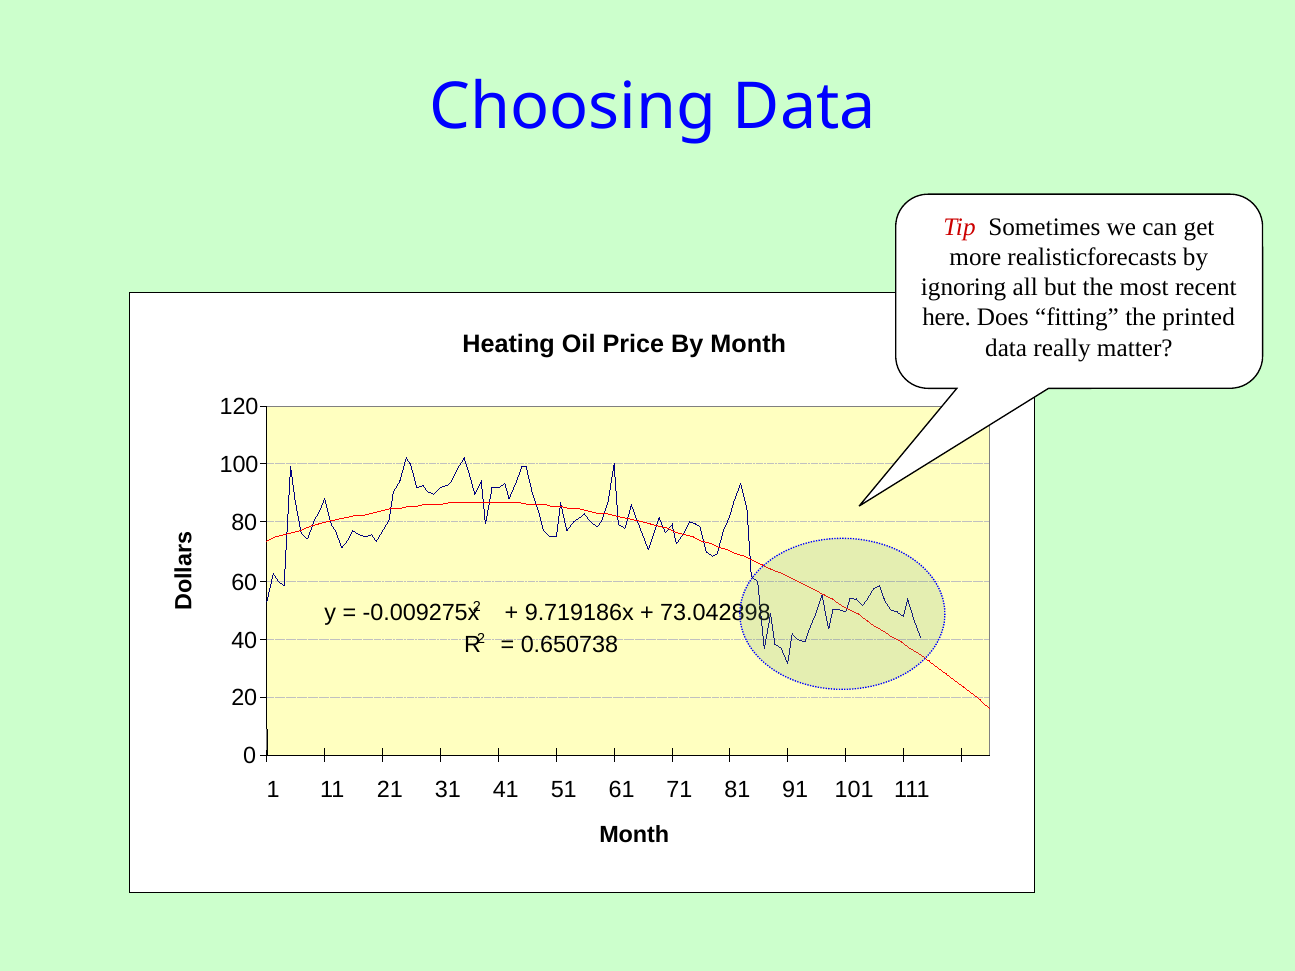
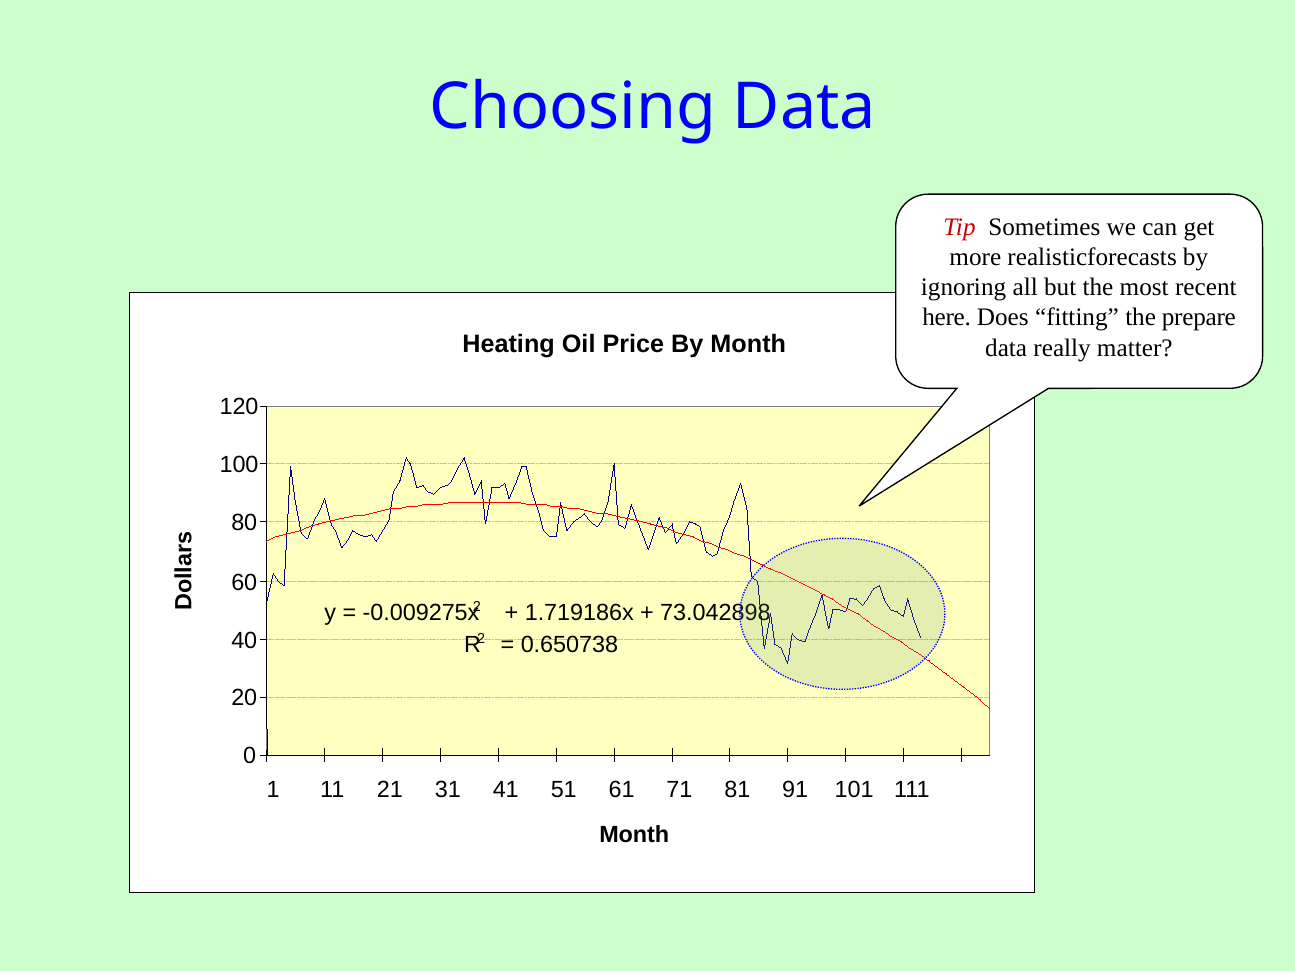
printed: printed -> prepare (1199, 318)
9.719186x: 9.719186x -> 1.719186x (579, 613)
